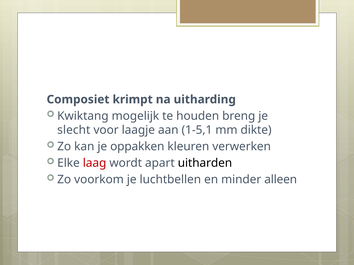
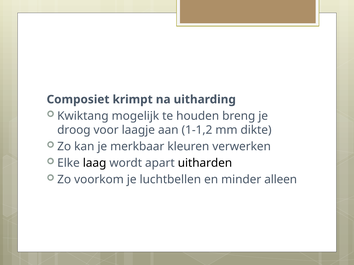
slecht: slecht -> droog (74, 130)
1-5,1: 1-5,1 -> 1-1,2 (197, 130)
oppakken: oppakken -> merkbaar (137, 147)
laag colour: red -> black (95, 163)
